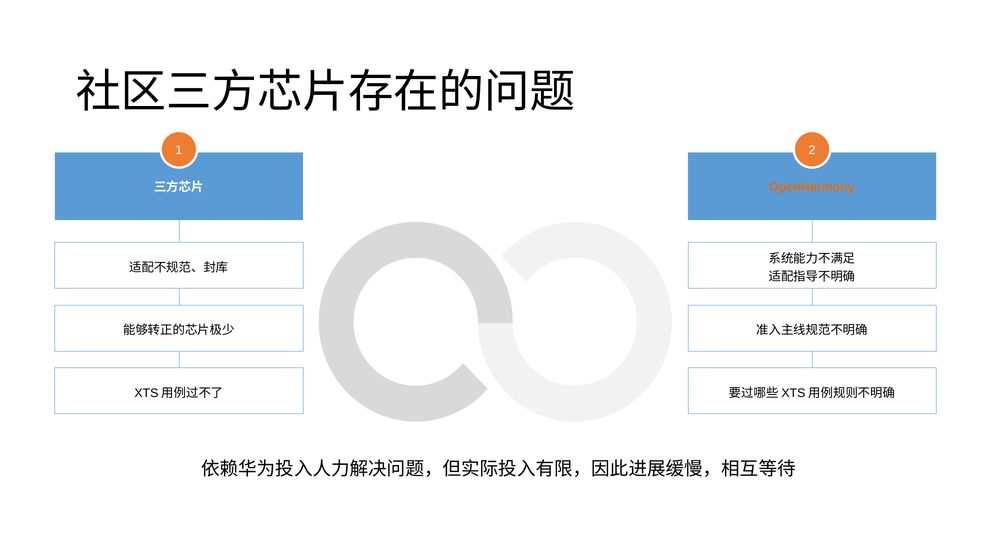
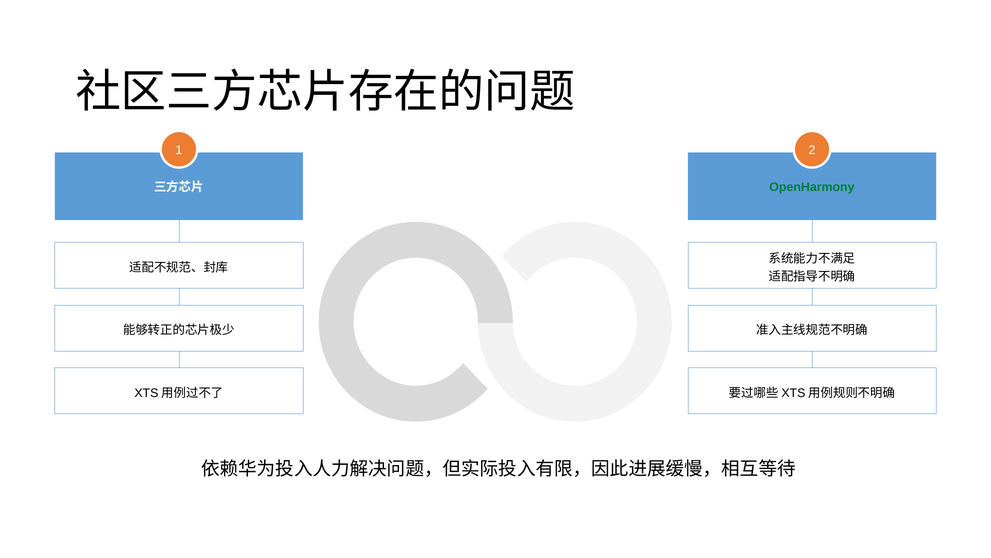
OpenHarmony colour: orange -> green (812, 187)
